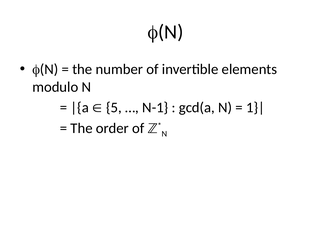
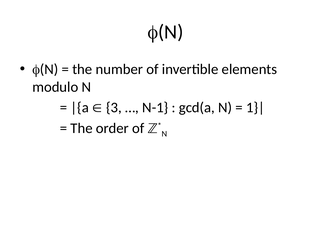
5: 5 -> 3 (114, 108)
